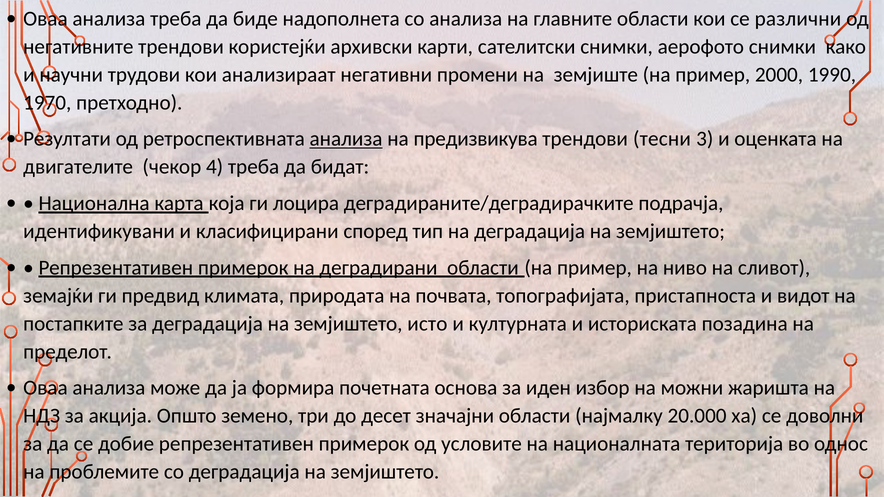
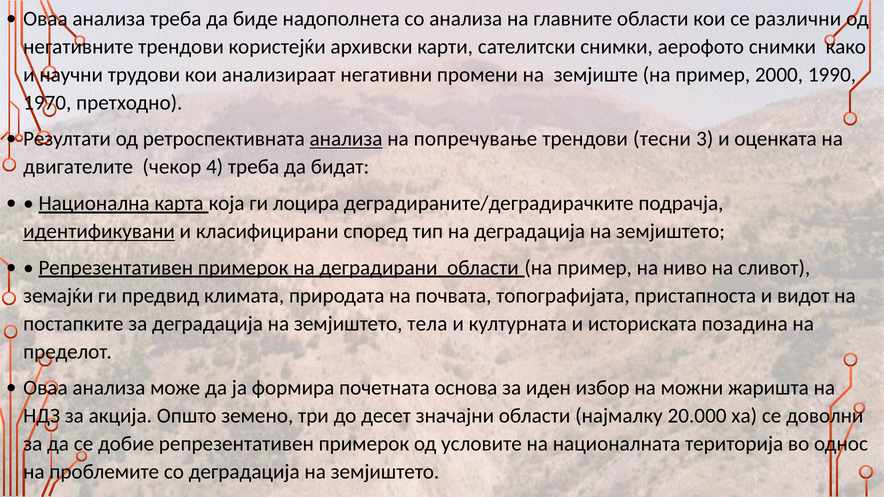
предизвикува: предизвикува -> попречување (475, 139)
идентификувани underline: none -> present (99, 231)
исто: исто -> тела (427, 324)
